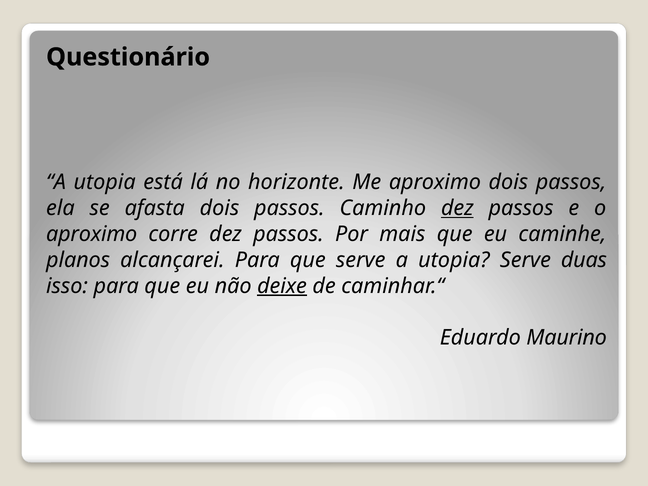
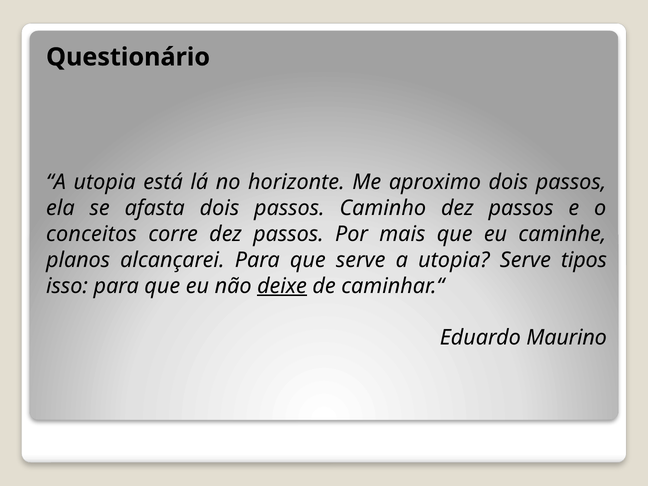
dez underline: present -> none (457, 208)
aproximo: aproximo -> conceitos (91, 234)
duas: duas -> tipos (584, 260)
